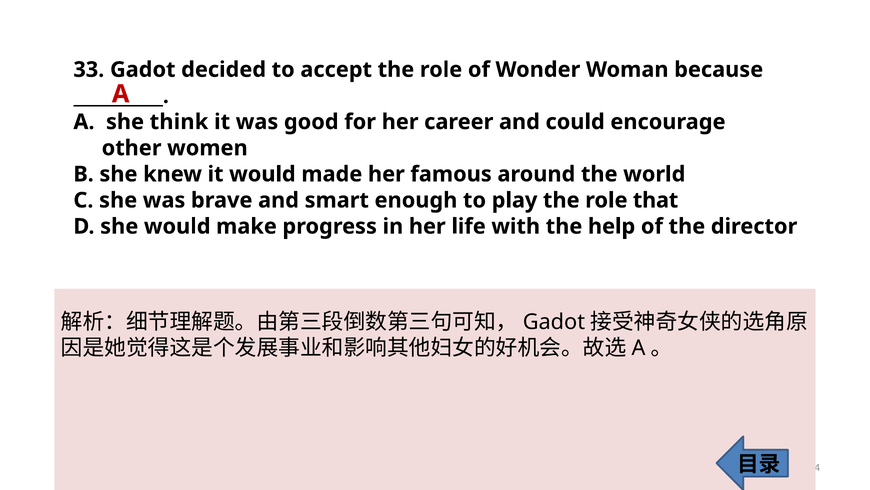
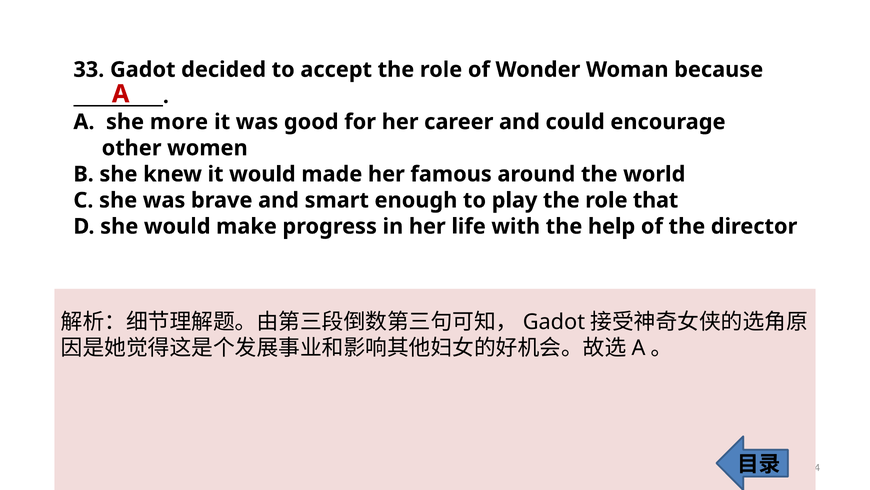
think: think -> more (179, 122)
